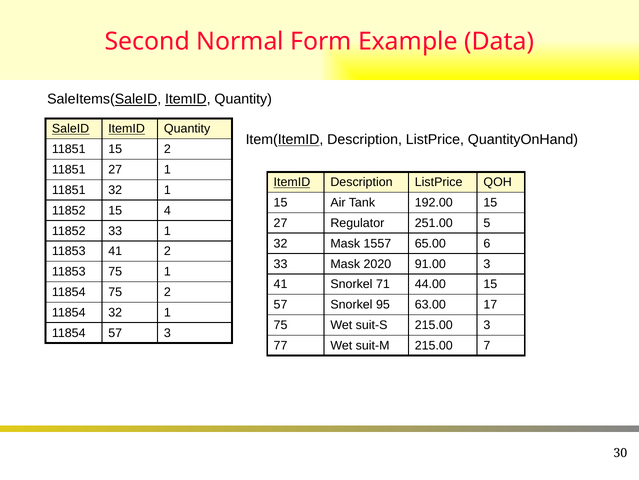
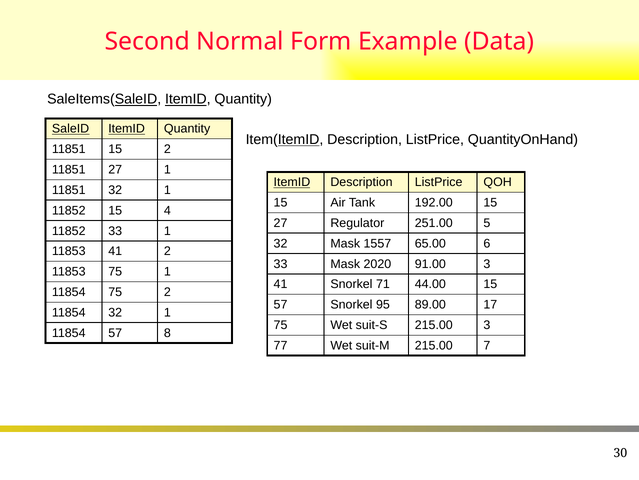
63.00: 63.00 -> 89.00 (430, 304)
57 3: 3 -> 8 (167, 332)
